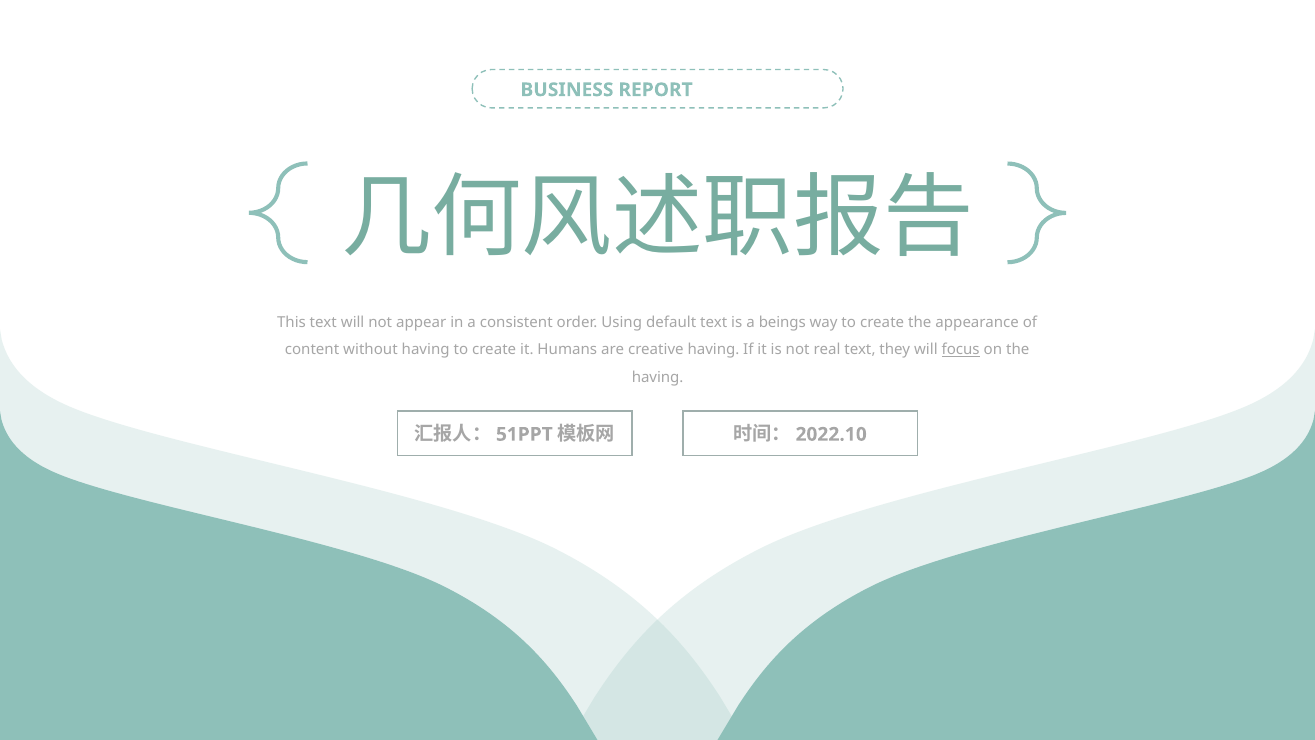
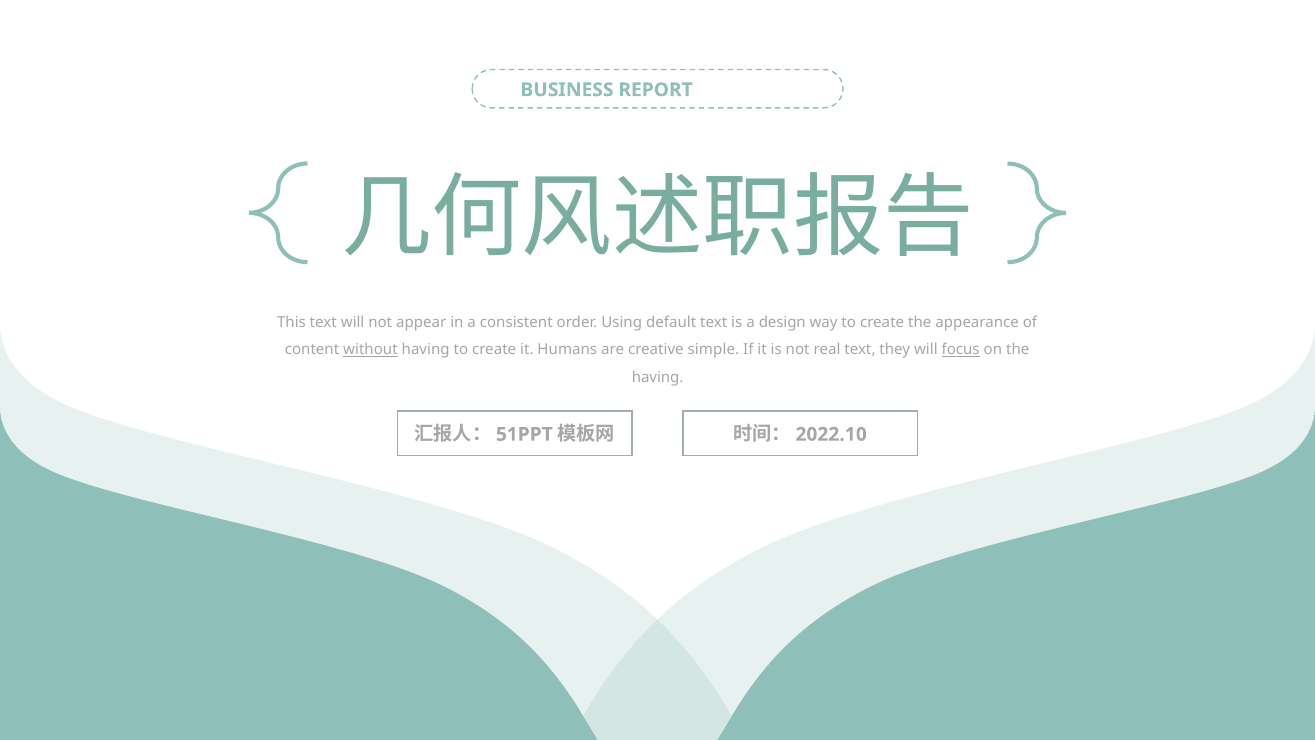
beings: beings -> design (782, 323)
without underline: none -> present (370, 350)
creative having: having -> simple (713, 350)
